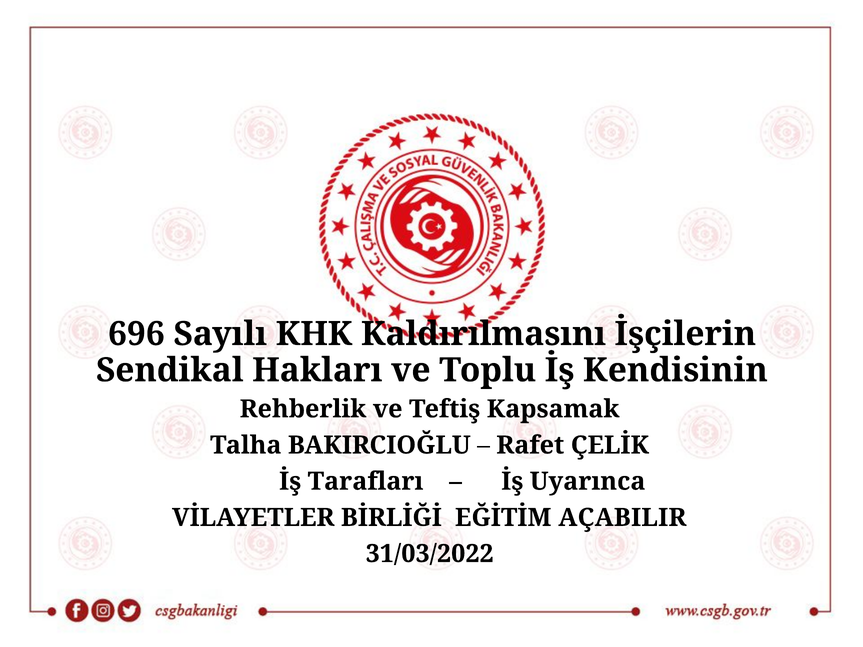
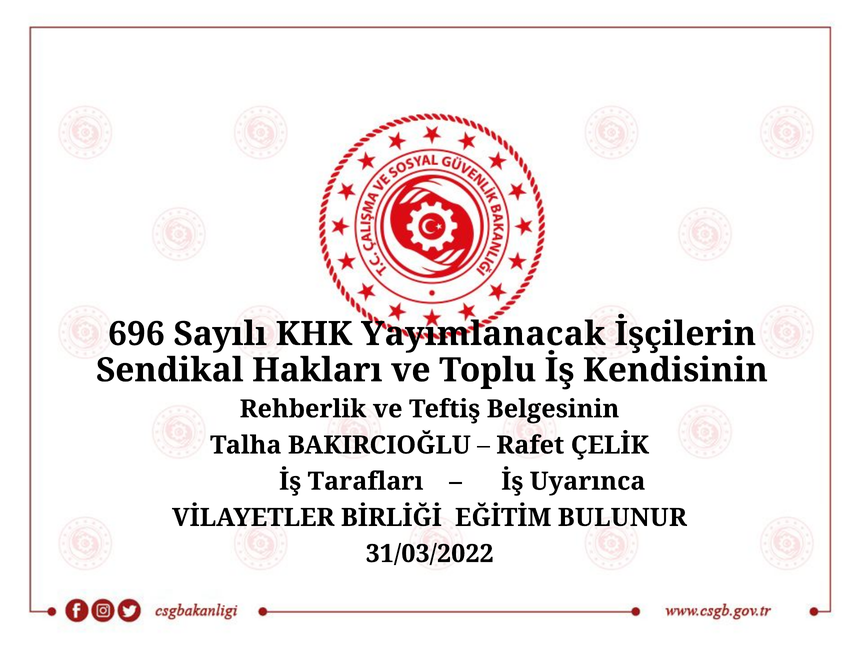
Kaldırılmasını: Kaldırılmasını -> Yayımlanacak (483, 334)
Kapsamak: Kapsamak -> Belgesinin (553, 409)
AÇABILIR: AÇABILIR -> BULUNUR (622, 518)
